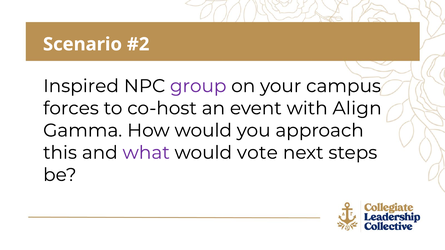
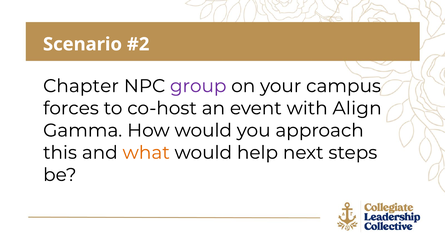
Inspired: Inspired -> Chapter (81, 86)
what colour: purple -> orange (146, 153)
vote: vote -> help (257, 153)
